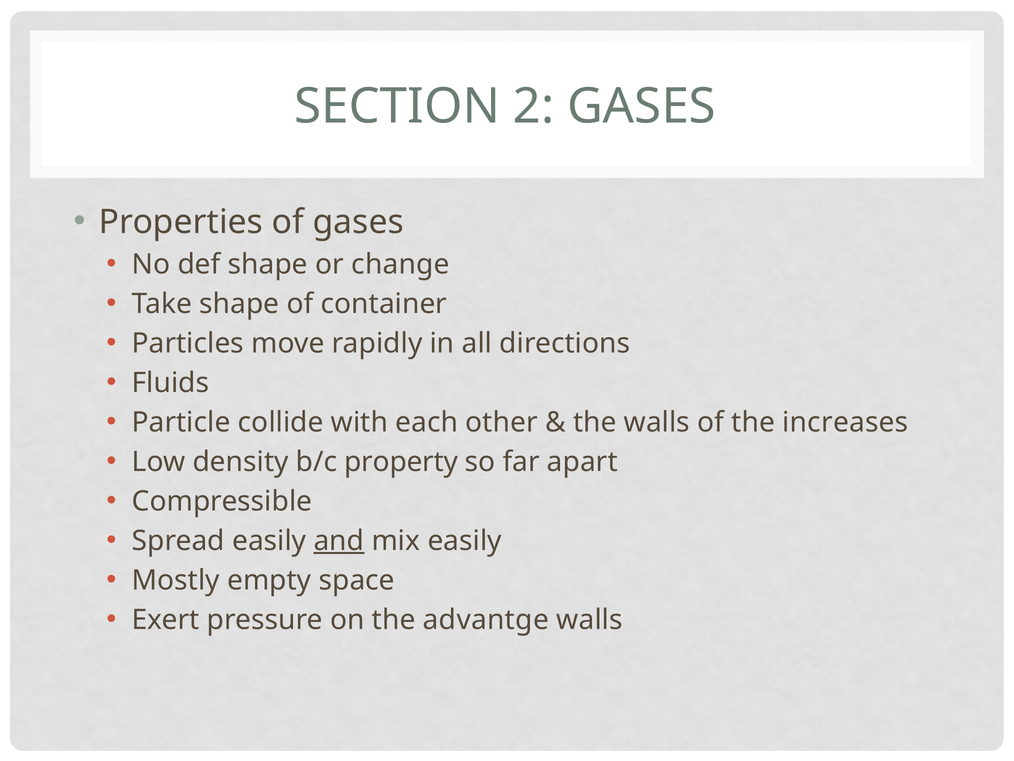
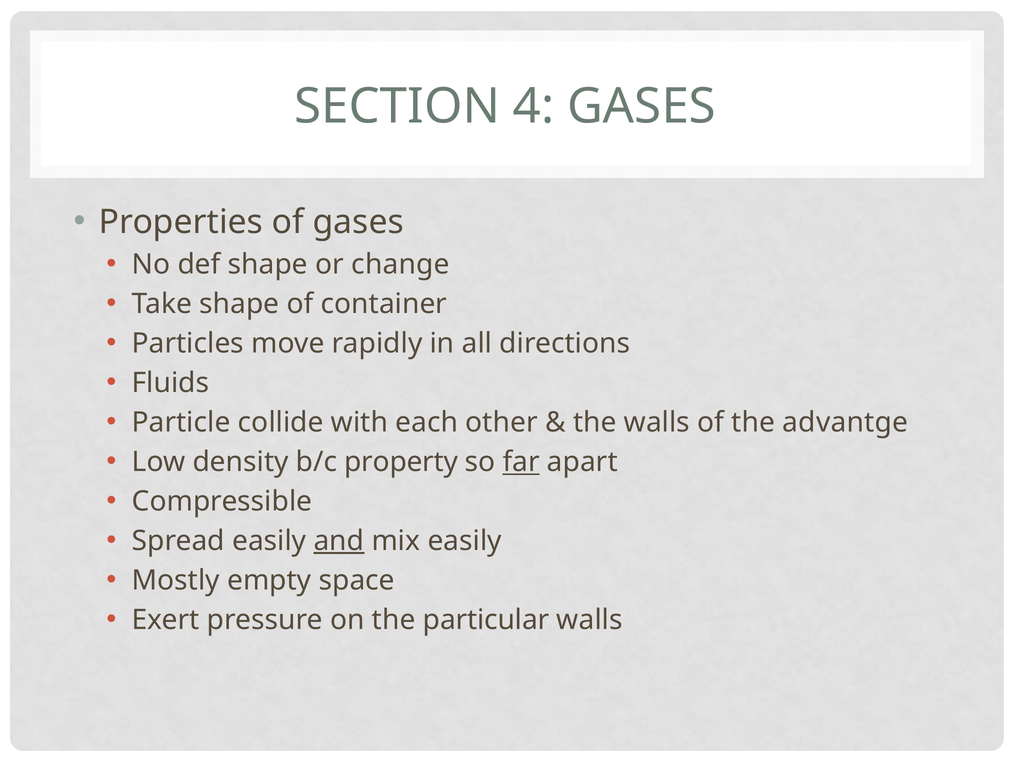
2: 2 -> 4 (534, 106)
increases: increases -> advantge (845, 422)
far underline: none -> present (521, 462)
advantge: advantge -> particular (486, 619)
